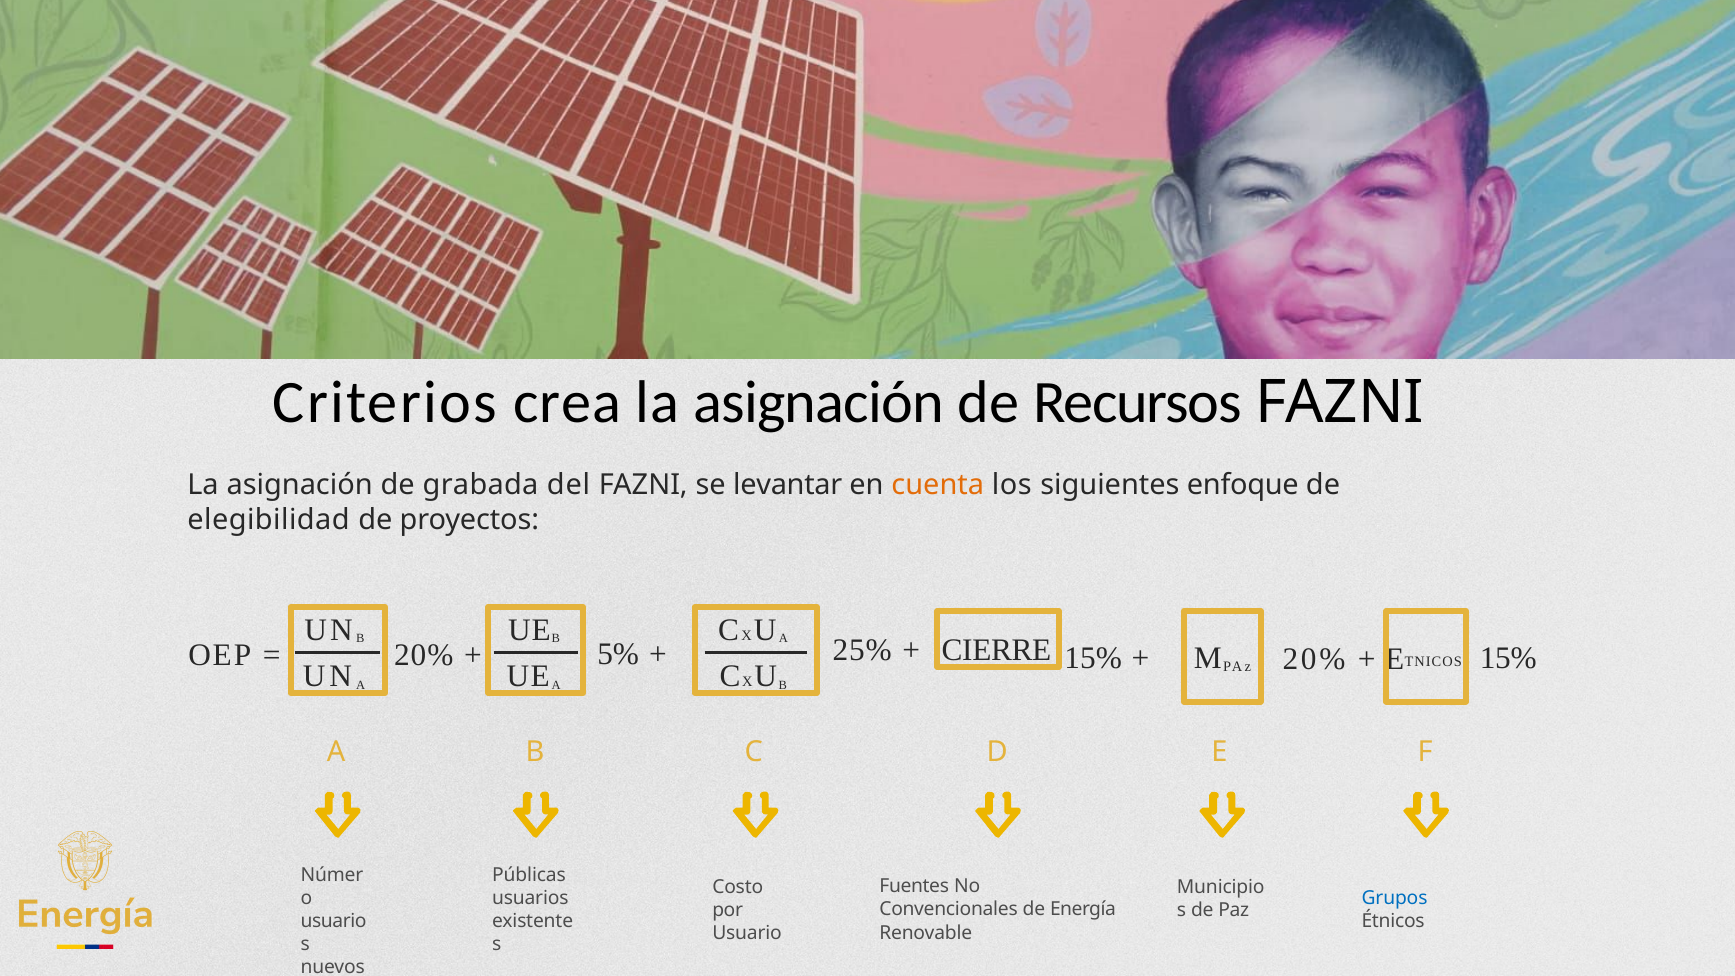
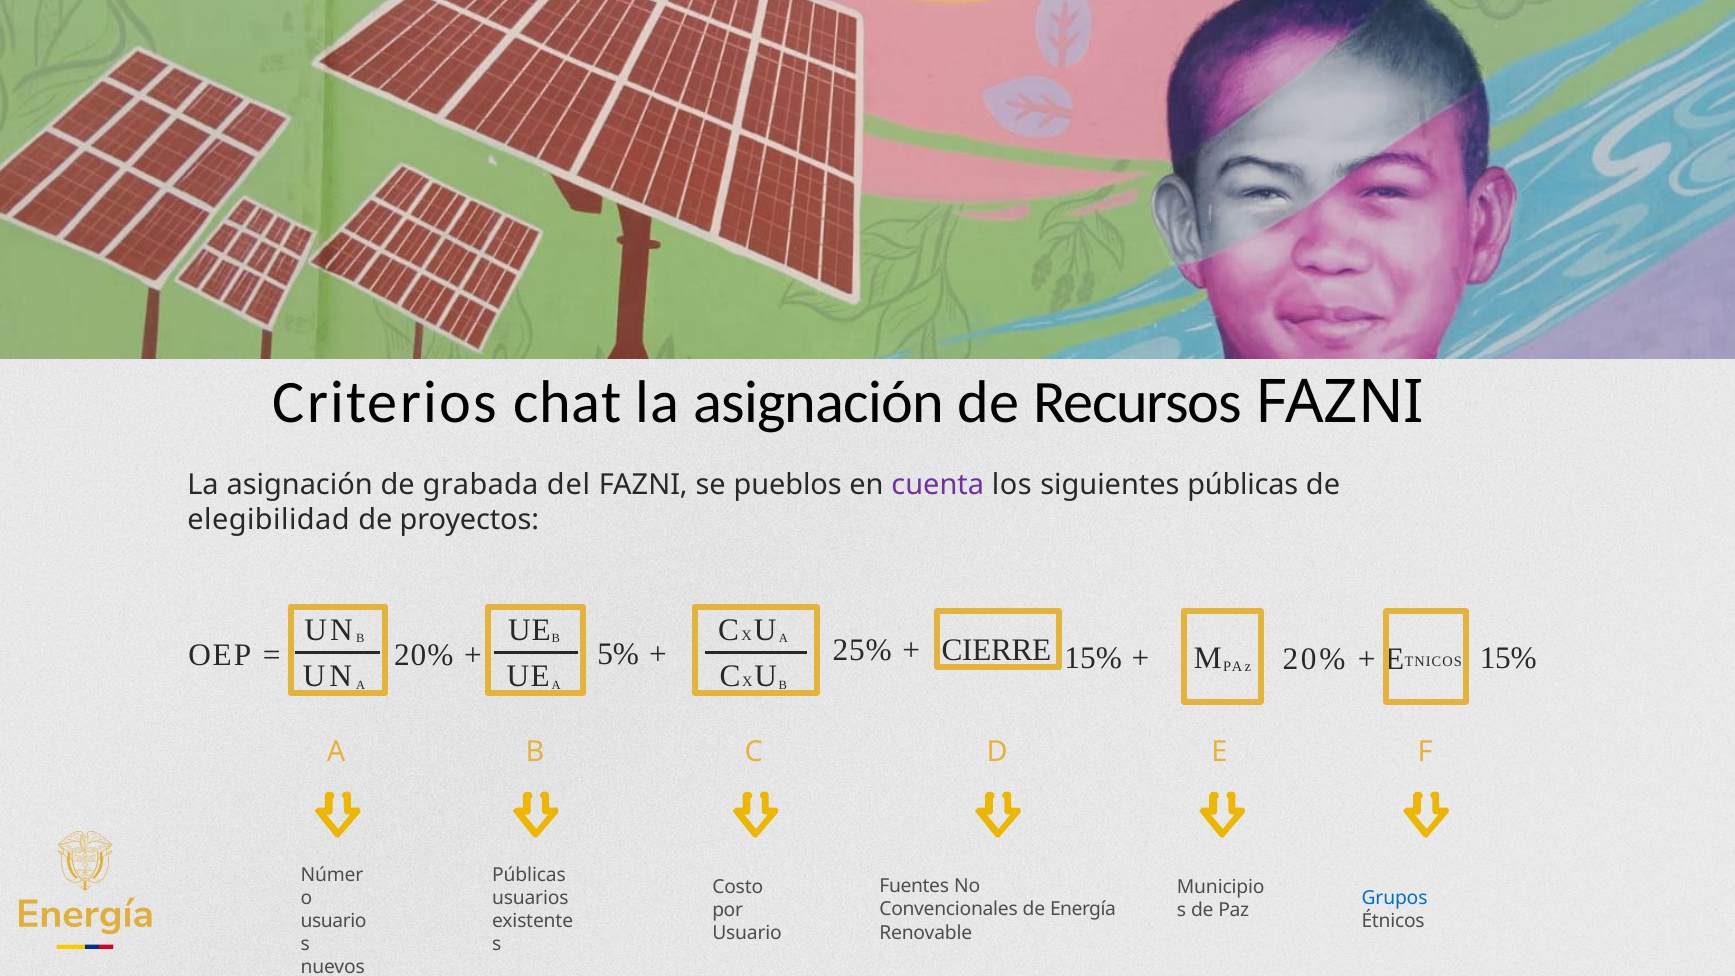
crea: crea -> chat (567, 402)
levantar: levantar -> pueblos (788, 485)
cuenta colour: orange -> purple (938, 485)
siguientes enfoque: enfoque -> públicas (1243, 485)
